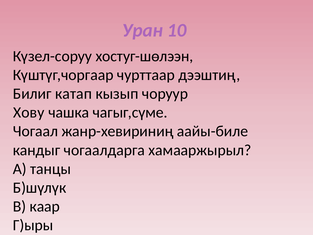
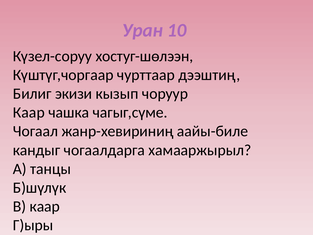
катап: катап -> экизи (74, 94)
Хову: Хову -> Каар (29, 112)
